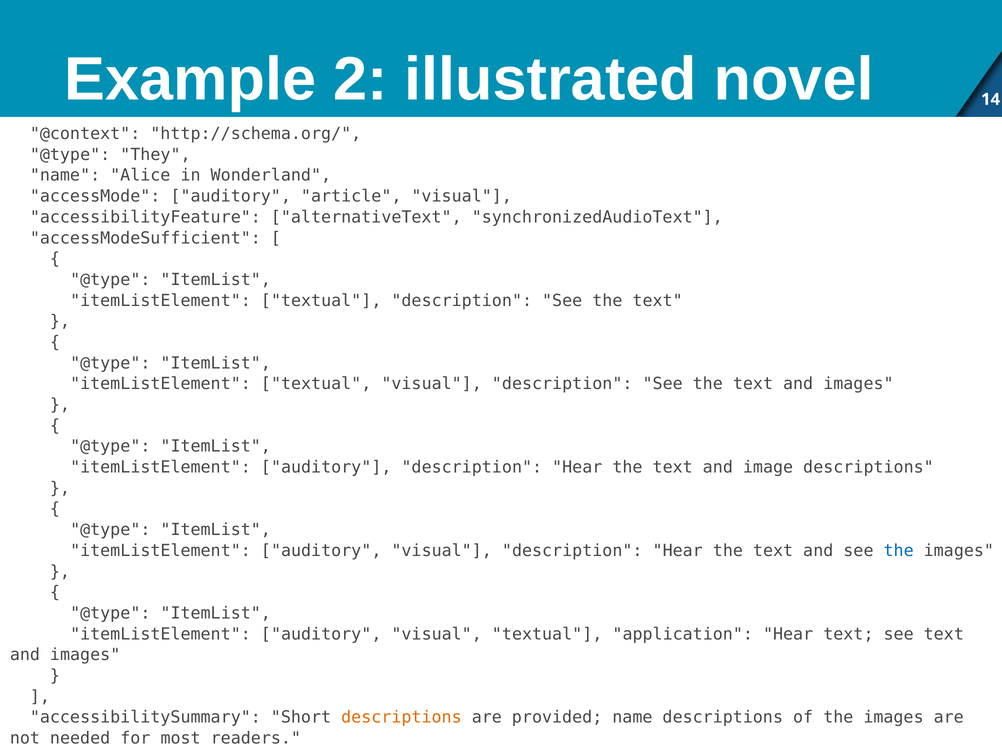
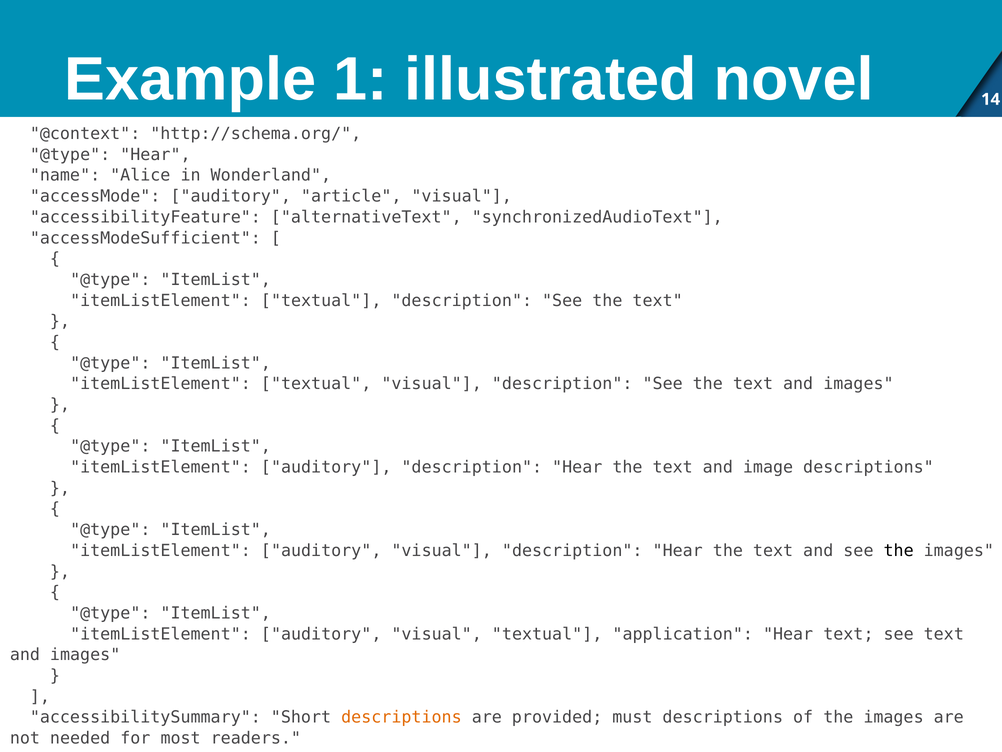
2: 2 -> 1 (360, 80)
@type They: They -> Hear (155, 155)
the colour: blue -> black (899, 550)
provided name: name -> must (632, 717)
